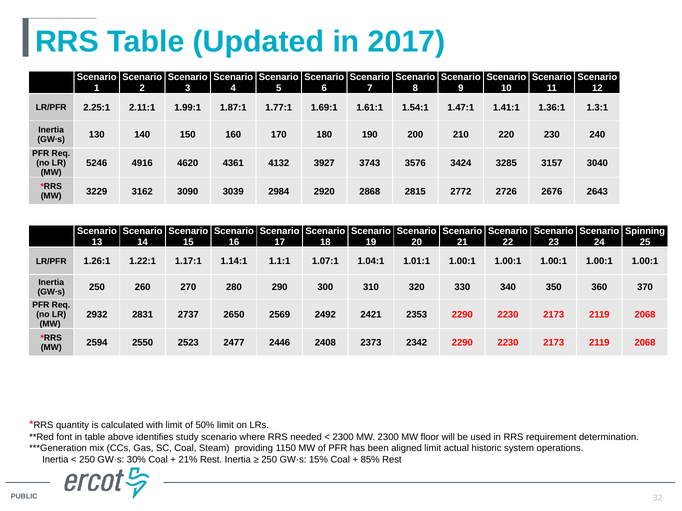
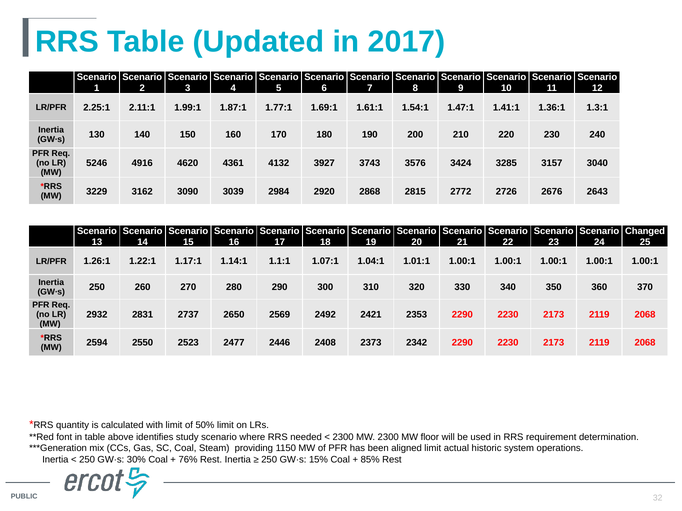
Spinning: Spinning -> Changed (645, 232)
21%: 21% -> 76% (188, 460)
